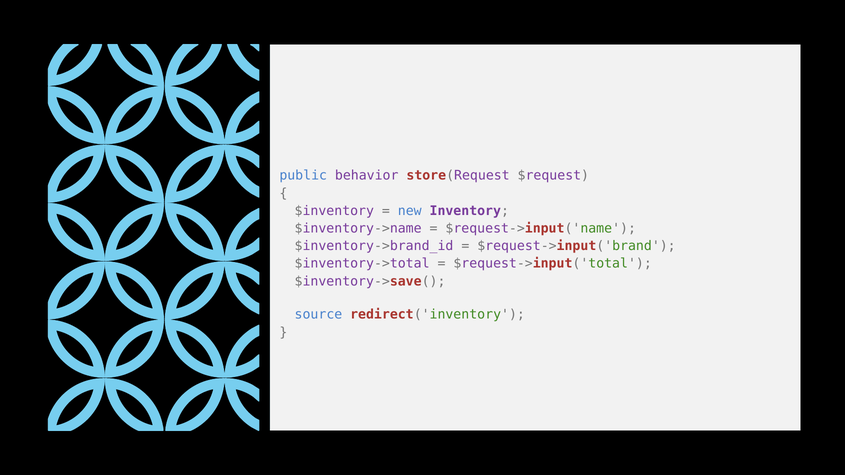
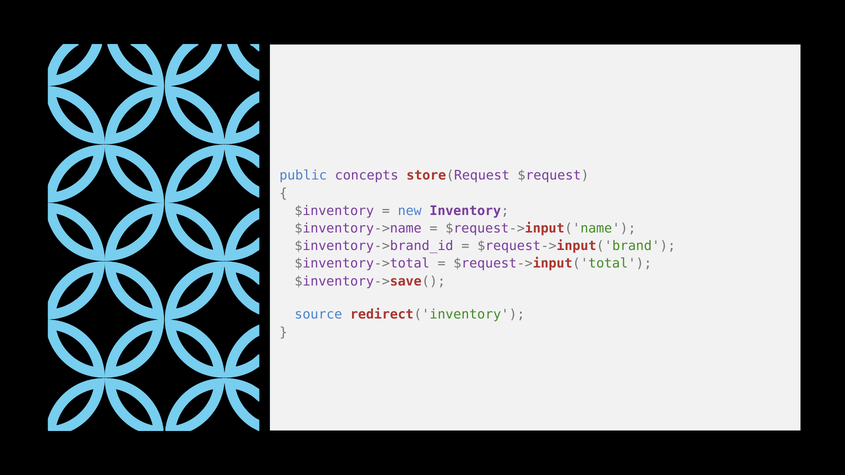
behavior: behavior -> concepts (367, 176)
